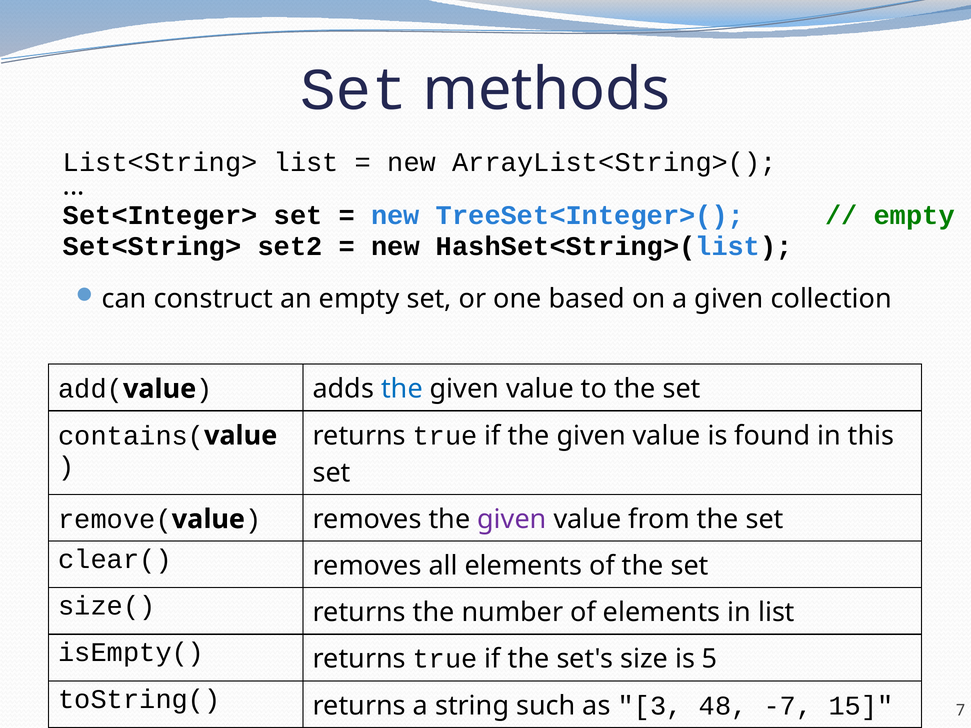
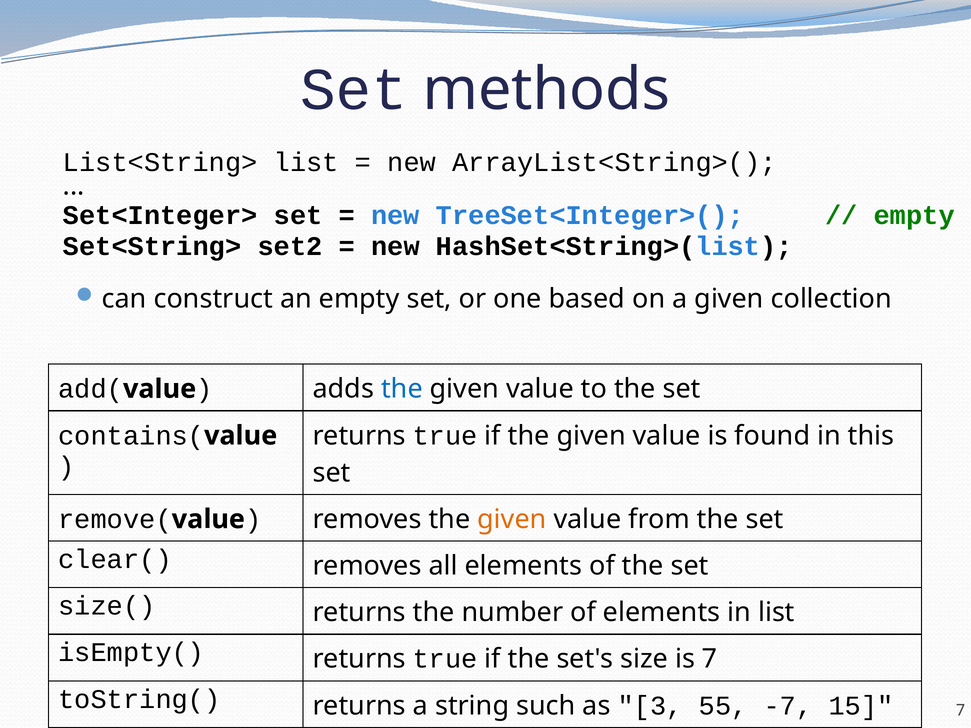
given colour: purple -> orange (512, 519)
is 5: 5 -> 7 (710, 659)
48: 48 -> 55 (723, 706)
